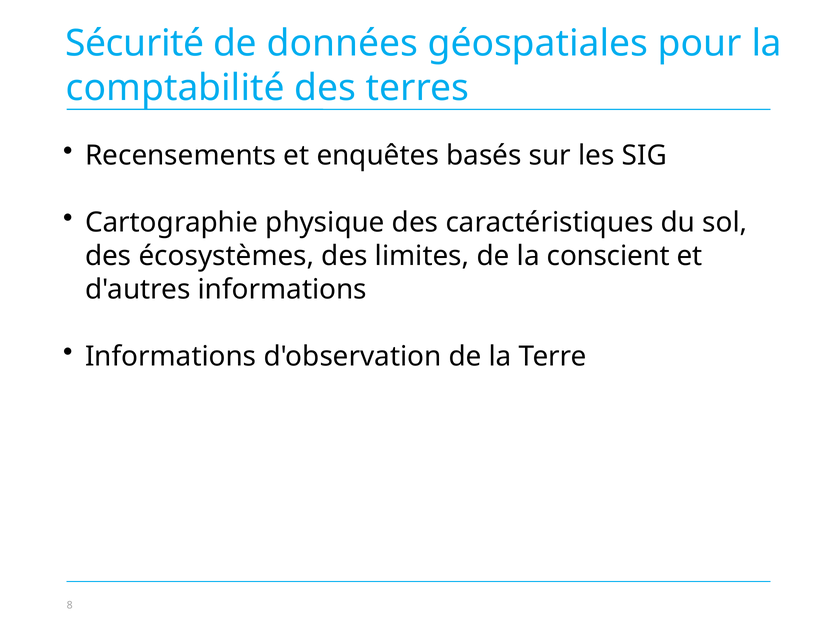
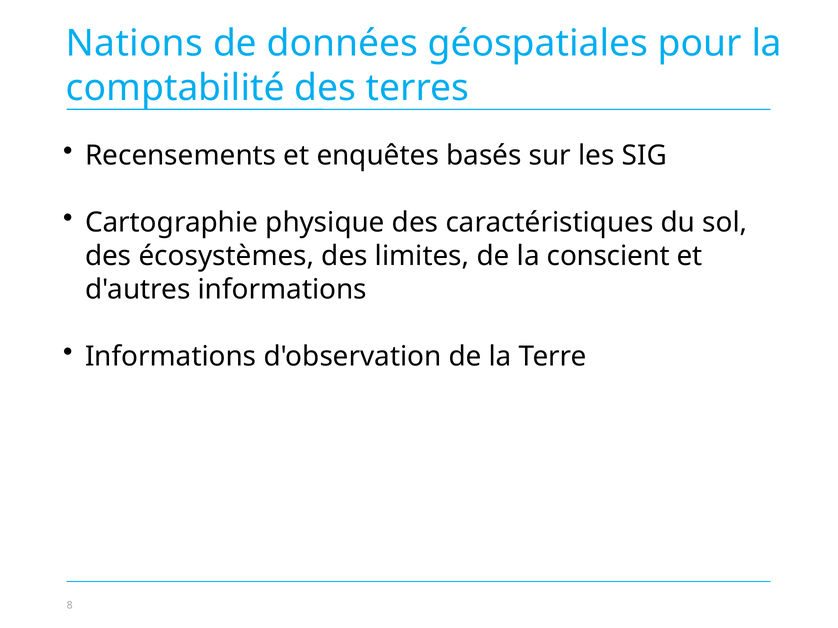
Sécurité: Sécurité -> Nations (134, 43)
